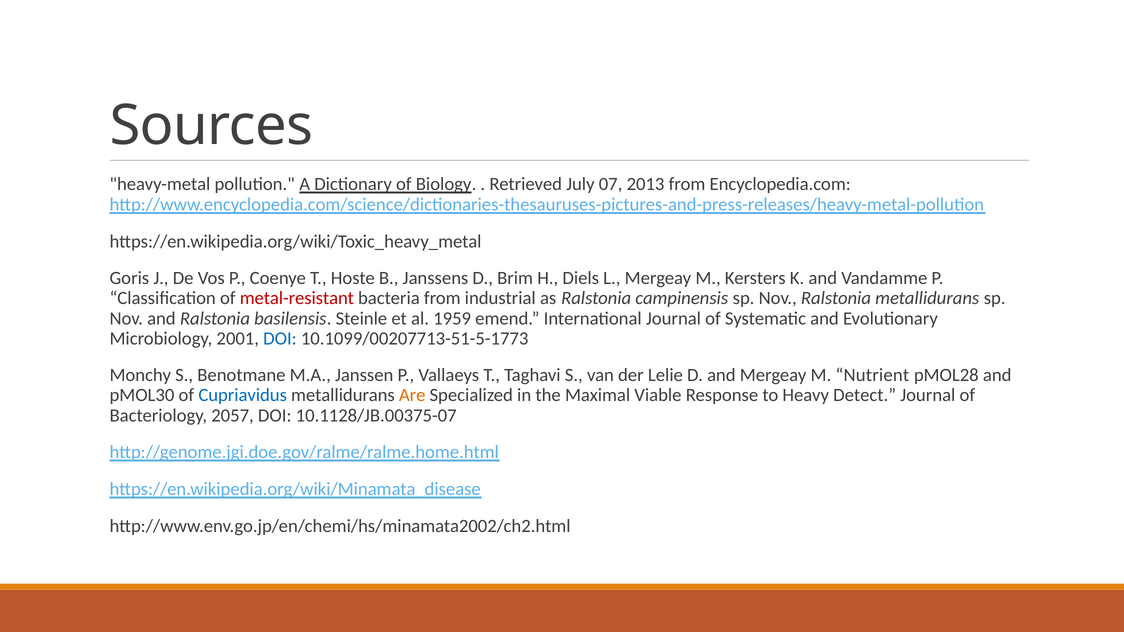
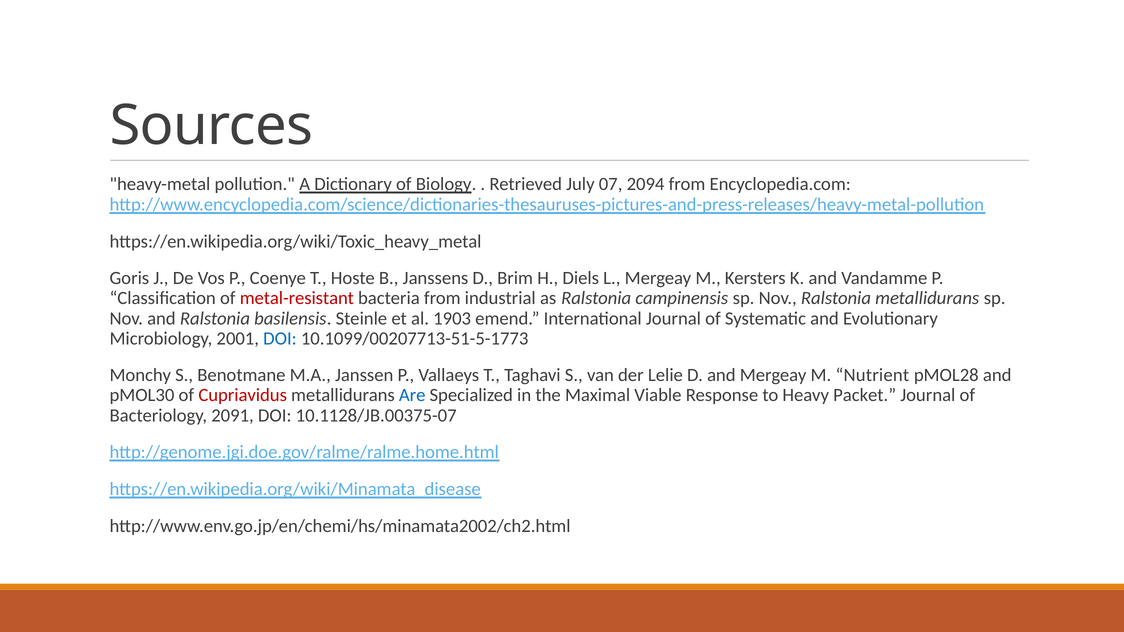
2013: 2013 -> 2094 (646, 184)
1959: 1959 -> 1903 (452, 318)
Cupriavidus colour: blue -> red (243, 395)
Are colour: orange -> blue (412, 395)
Detect: Detect -> Packet (865, 395)
2057: 2057 -> 2091 (233, 416)
